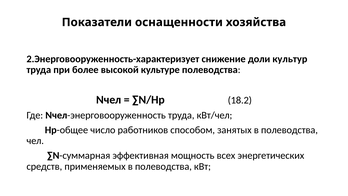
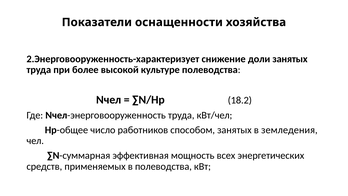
доли культур: культур -> занятых (290, 59)
занятых в полеводства: полеводства -> земледения (289, 130)
